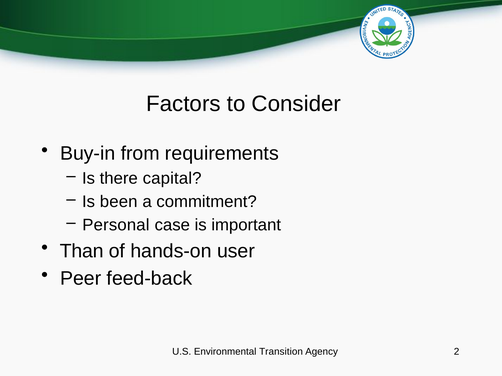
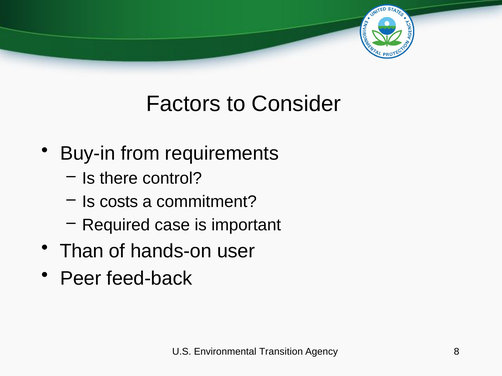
capital: capital -> control (172, 179)
been: been -> costs (119, 202)
Personal: Personal -> Required (116, 225)
2: 2 -> 8 (457, 352)
